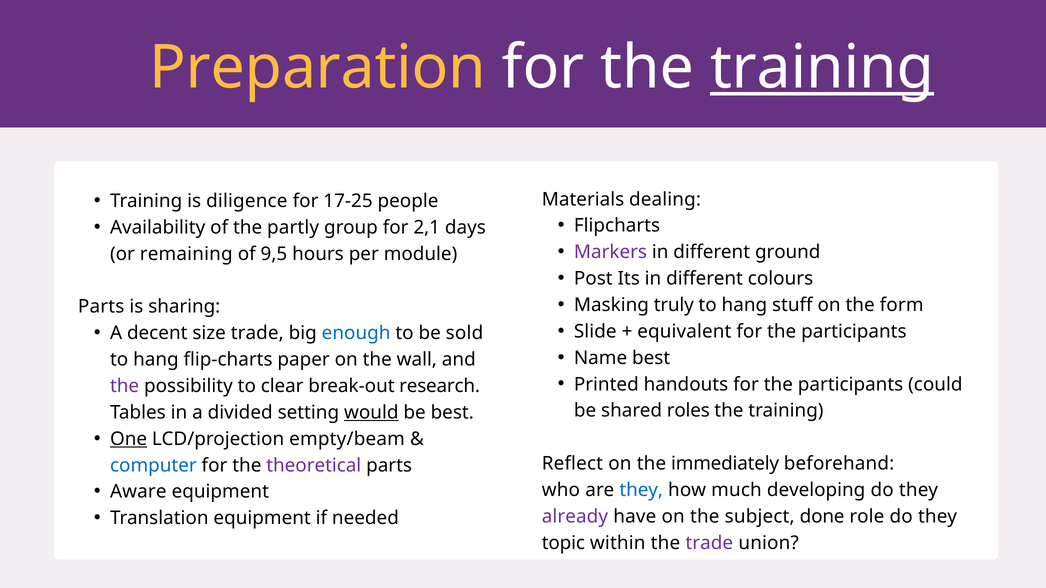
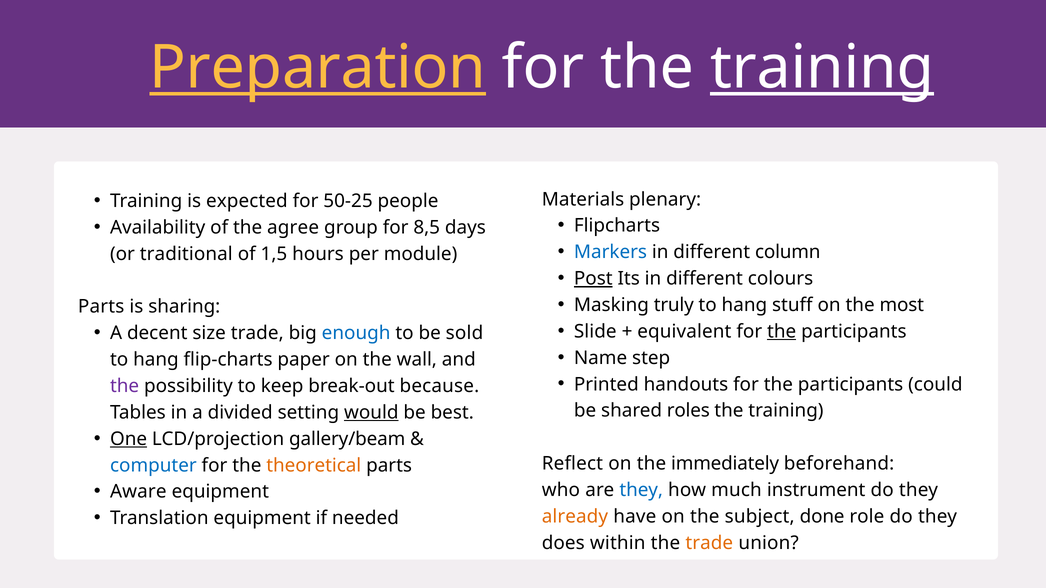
Preparation underline: none -> present (318, 68)
diligence: diligence -> expected (247, 201)
17-25: 17-25 -> 50-25 (348, 201)
dealing: dealing -> plenary (665, 199)
partly: partly -> agree (293, 228)
2,1: 2,1 -> 8,5 (427, 228)
Markers colour: purple -> blue (610, 252)
ground: ground -> column (788, 252)
remaining: remaining -> traditional (186, 254)
9,5: 9,5 -> 1,5 (274, 254)
Post underline: none -> present (593, 279)
form: form -> most (902, 305)
the underline: none -> present (782, 332)
Name best: best -> step (651, 358)
clear: clear -> keep (282, 386)
research: research -> because (439, 386)
empty/beam: empty/beam -> gallery/beam (347, 439)
theoretical colour: purple -> orange (314, 466)
developing: developing -> instrument (816, 490)
already colour: purple -> orange (575, 517)
topic: topic -> does (563, 543)
trade colour: purple -> orange (709, 543)
